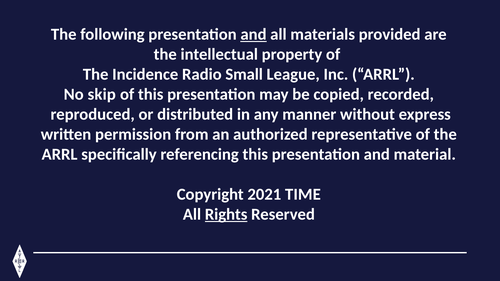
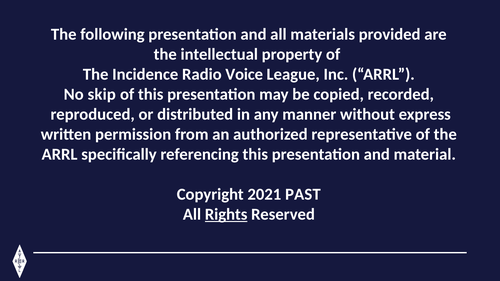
and underline: present -> none (253, 34)
Small: Small -> Voice (244, 74)
TIME: TIME -> PAST (303, 194)
